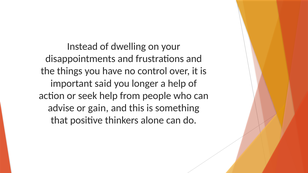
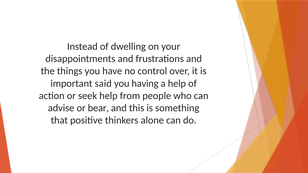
longer: longer -> having (145, 83)
gain: gain -> bear (98, 108)
